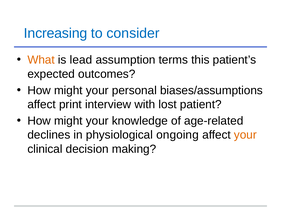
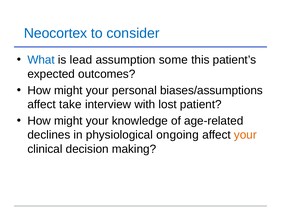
Increasing: Increasing -> Neocortex (56, 33)
What colour: orange -> blue (41, 60)
terms: terms -> some (173, 60)
print: print -> take (70, 104)
